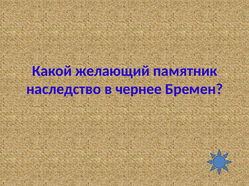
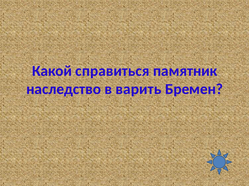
желающий: желающий -> справиться (112, 71)
чернее: чернее -> варить (138, 90)
